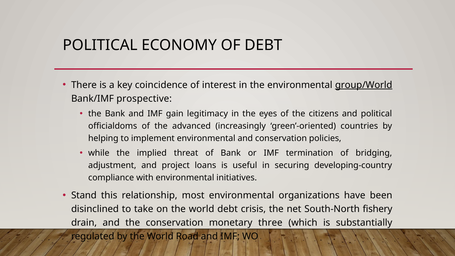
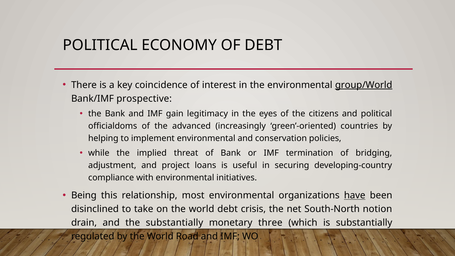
Stand: Stand -> Being (84, 195)
have underline: none -> present (355, 195)
fishery: fishery -> notion (377, 209)
the conservation: conservation -> substantially (174, 223)
